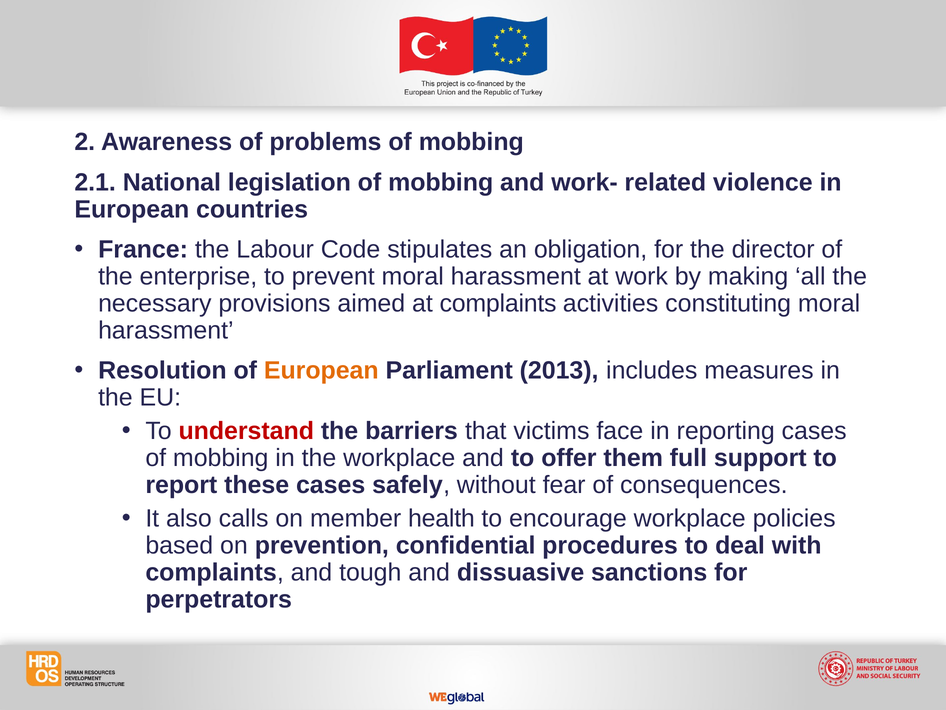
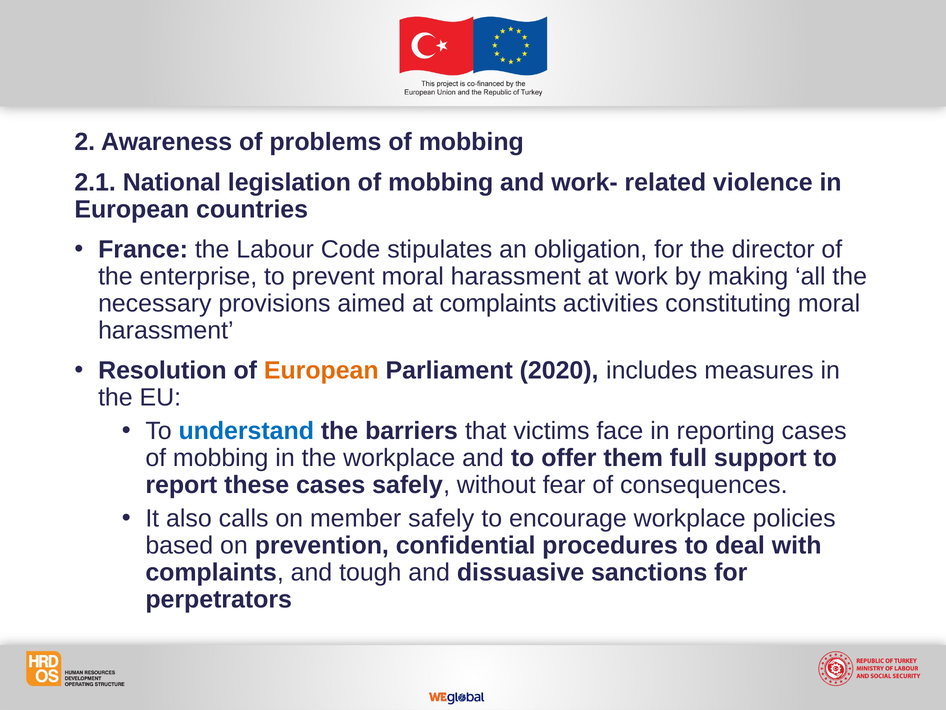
2013: 2013 -> 2020 (559, 370)
understand colour: red -> blue (246, 431)
member health: health -> safely (441, 518)
